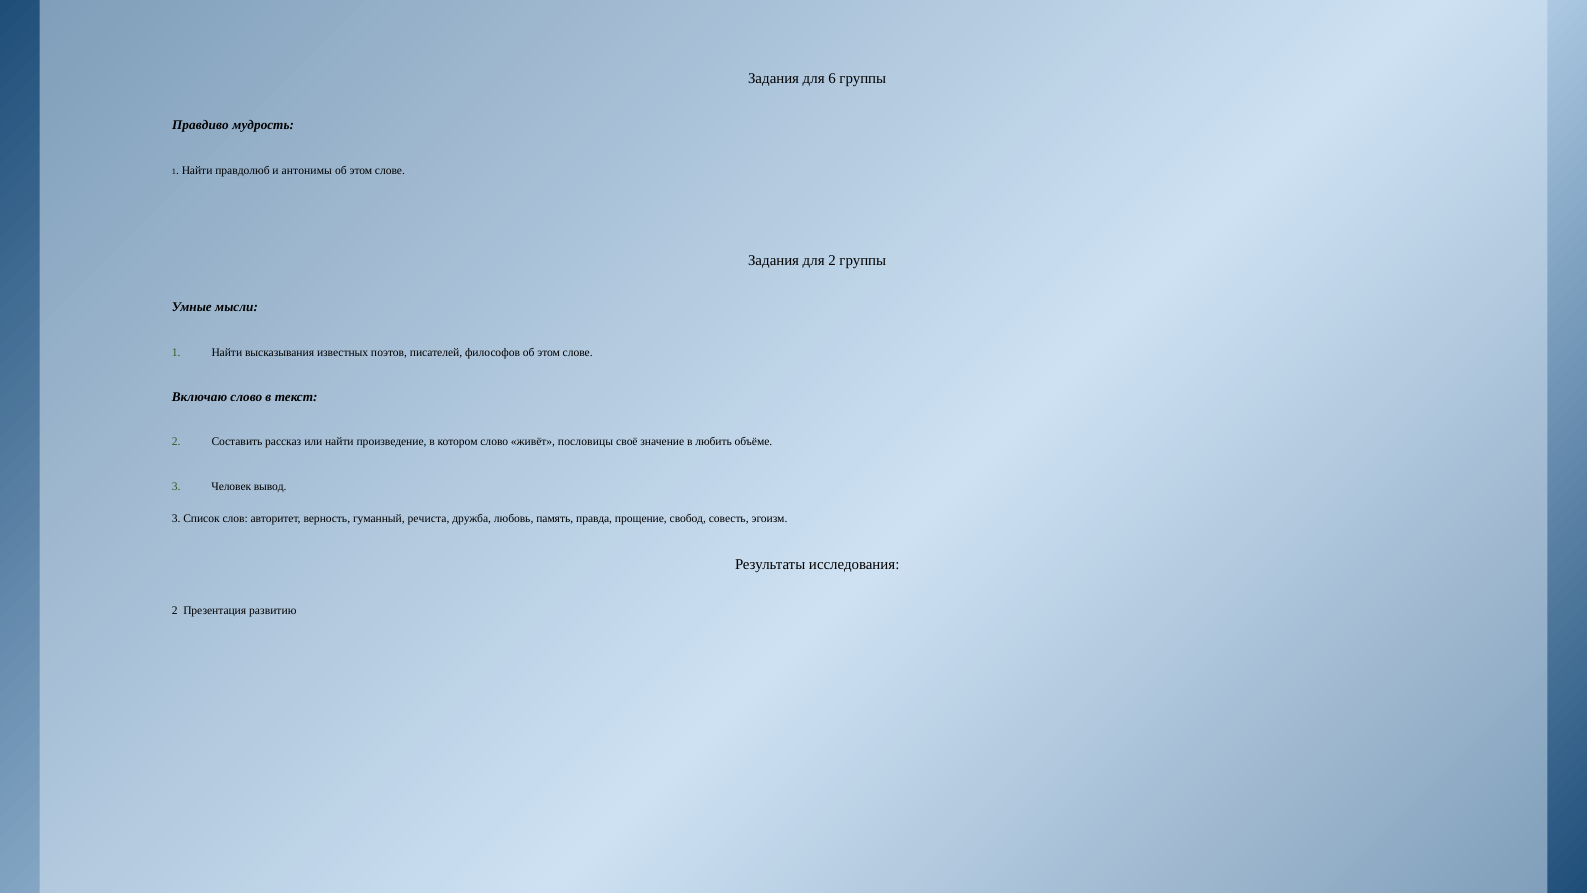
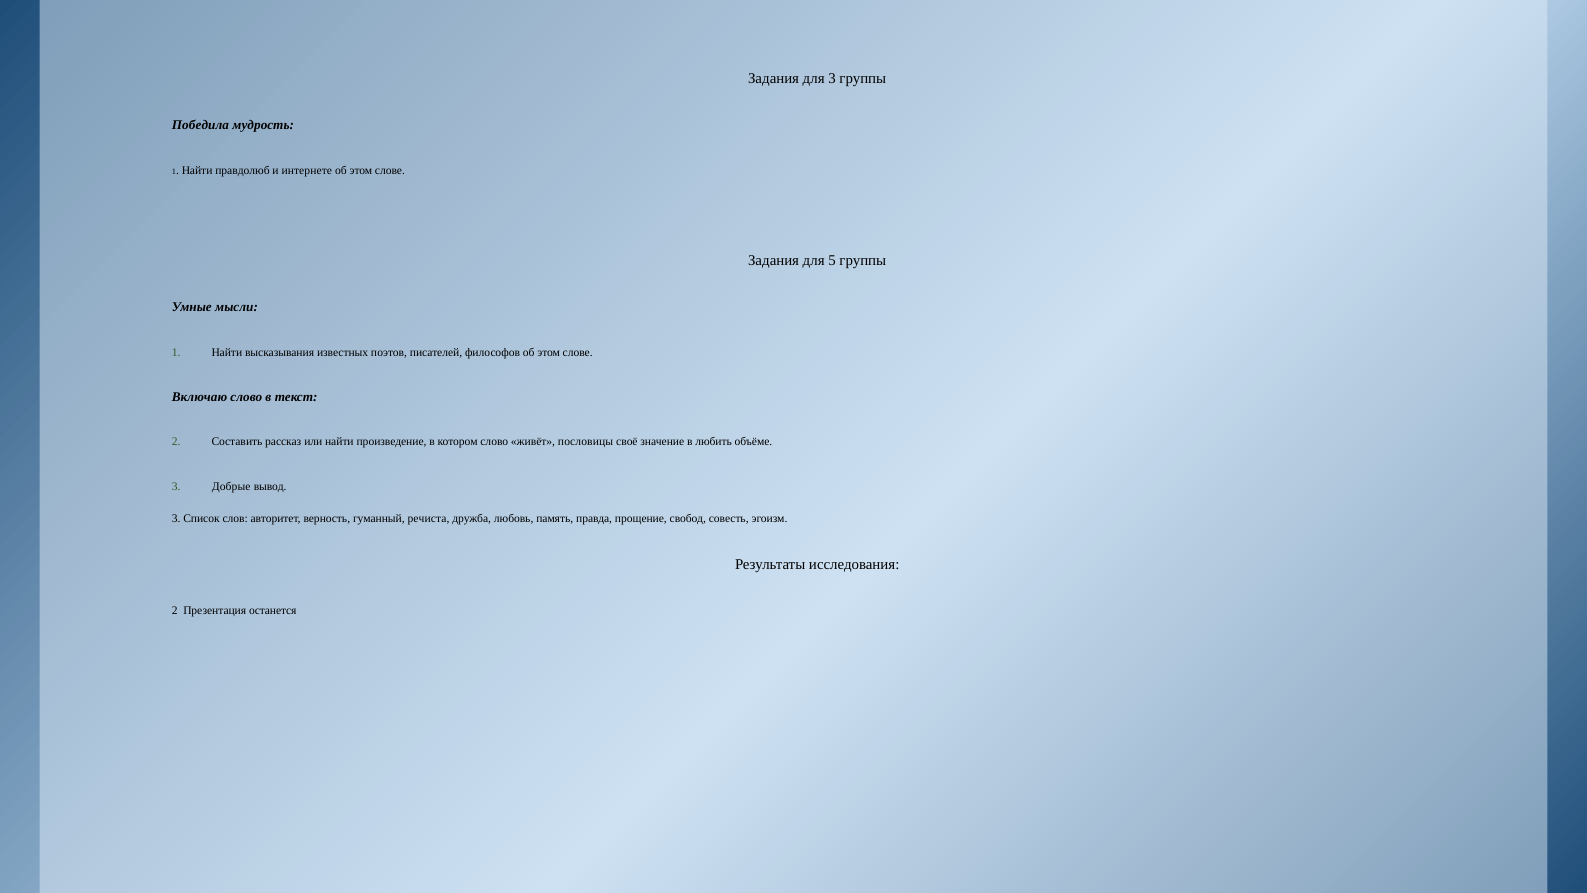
для 6: 6 -> 3 (832, 79)
Правдиво: Правдиво -> Победила (200, 126)
антонимы: антонимы -> интернете (307, 170)
для 2: 2 -> 5 (832, 260)
Человек: Человек -> Добрые (231, 486)
развитию: развитию -> останется (273, 610)
